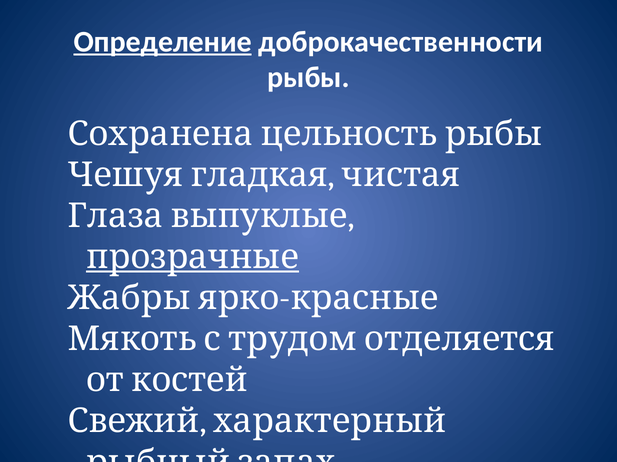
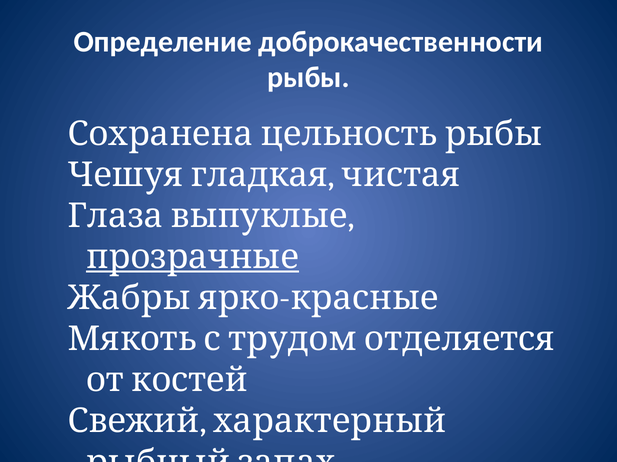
Определение underline: present -> none (163, 42)
